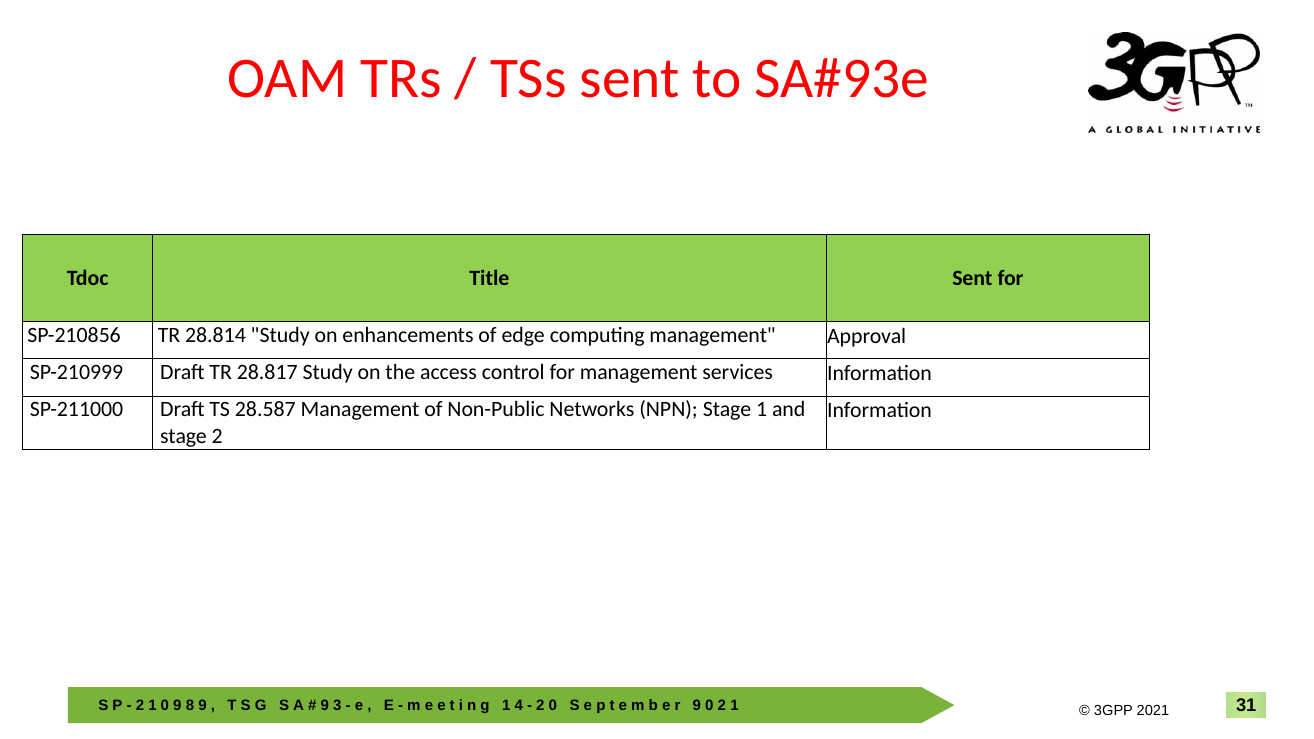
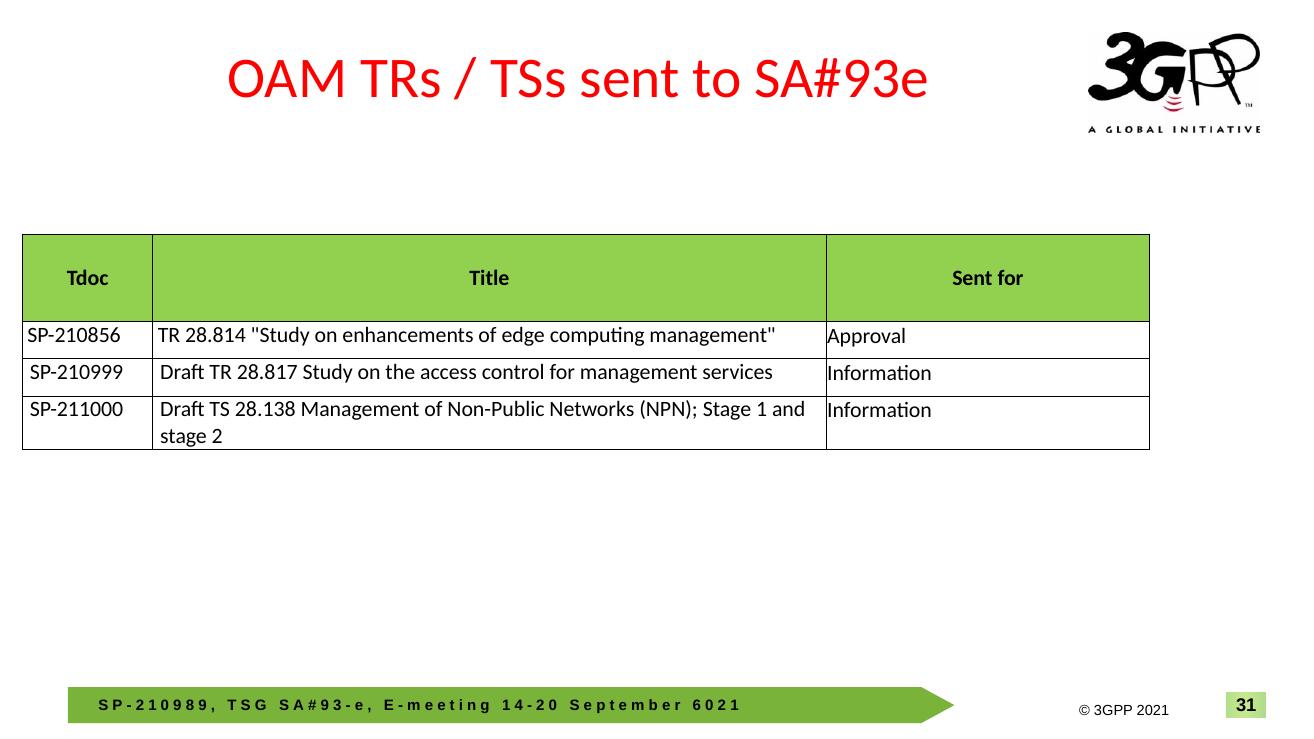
28.587: 28.587 -> 28.138 (265, 410)
9: 9 -> 6 (697, 706)
